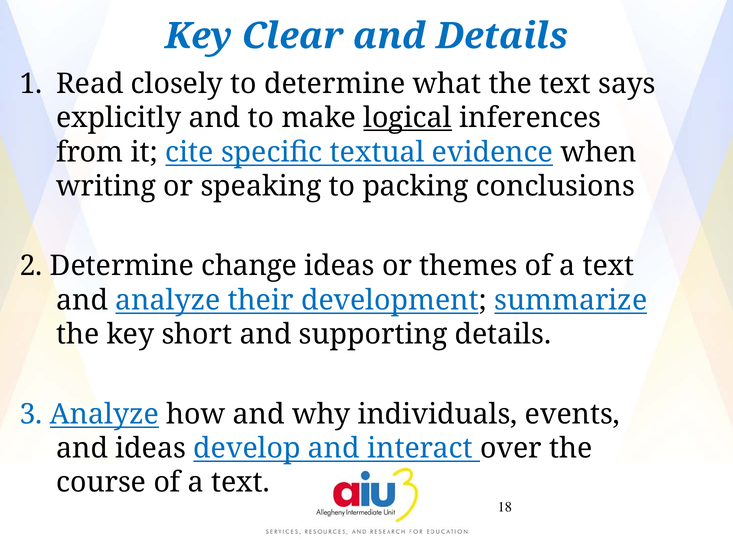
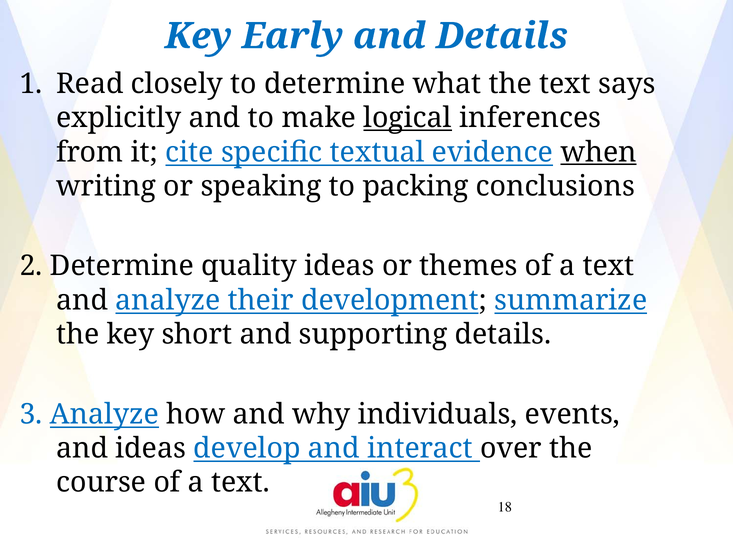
Clear: Clear -> Early (293, 36)
when underline: none -> present (599, 152)
change: change -> quality (249, 266)
